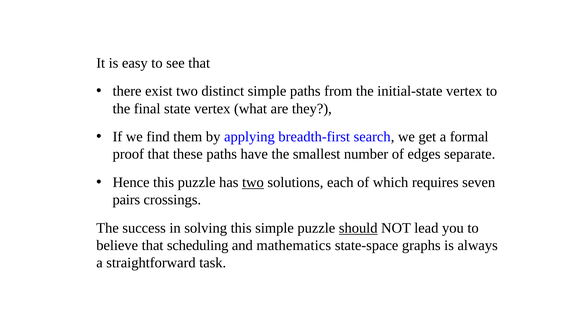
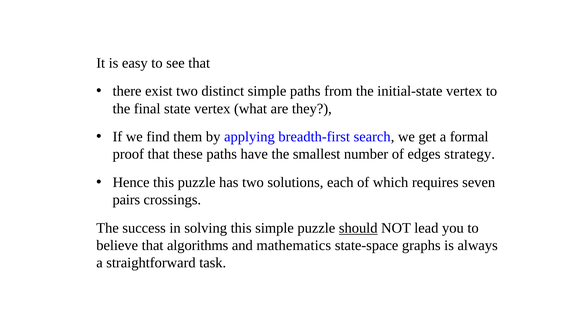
separate: separate -> strategy (470, 154)
two underline: present -> none (253, 183)
scheduling: scheduling -> algorithms (198, 246)
